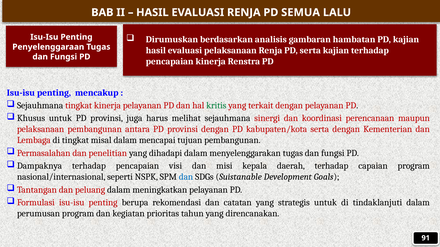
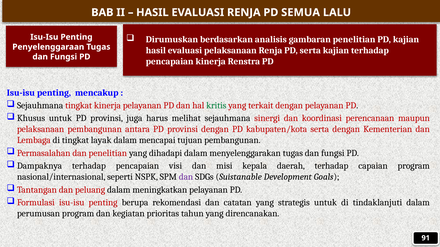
gambaran hambatan: hambatan -> penelitian (354, 40)
misal: misal -> layak (101, 141)
dan colour: blue -> purple (186, 177)
